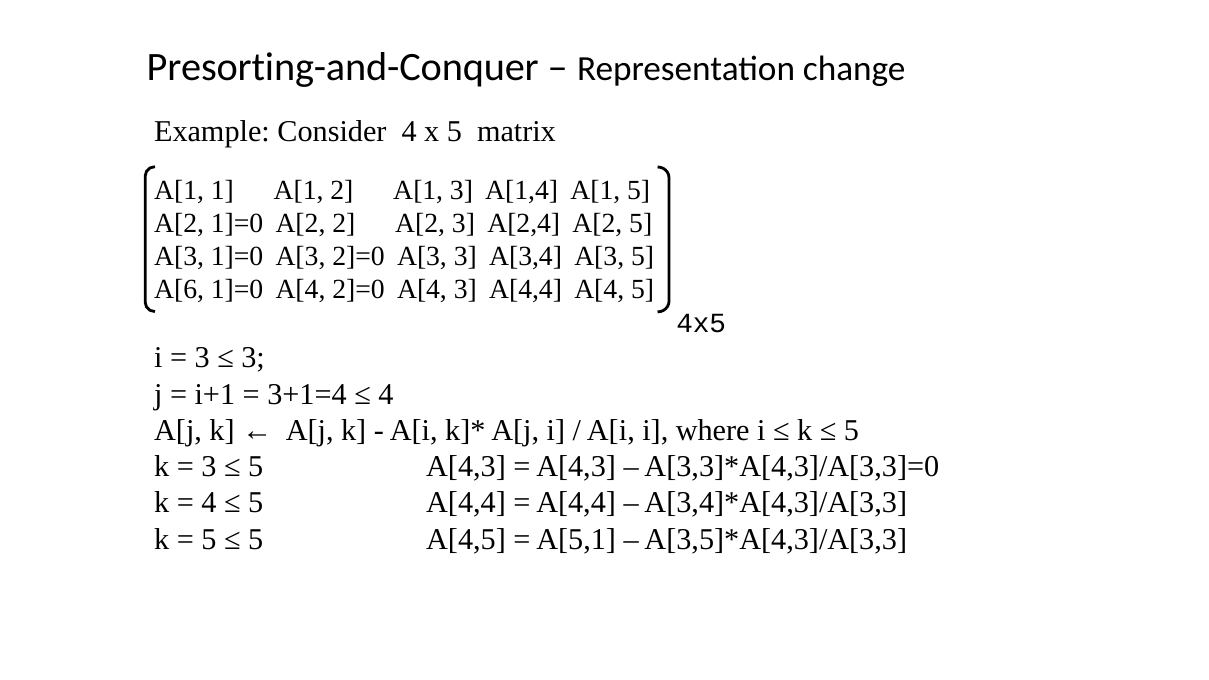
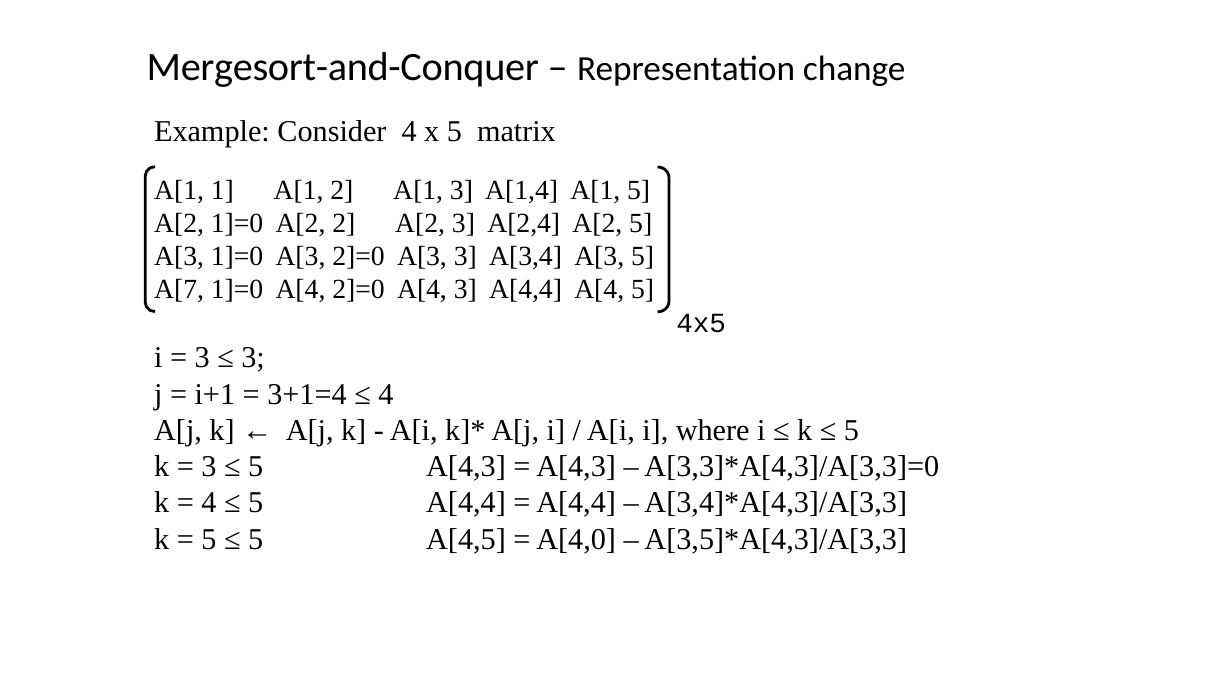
Presorting-and-Conquer: Presorting-and-Conquer -> Mergesort-and-Conquer (343, 67)
A[6: A[6 -> A[7 (179, 290)
A[5,1: A[5,1 -> A[4,0 (576, 539)
